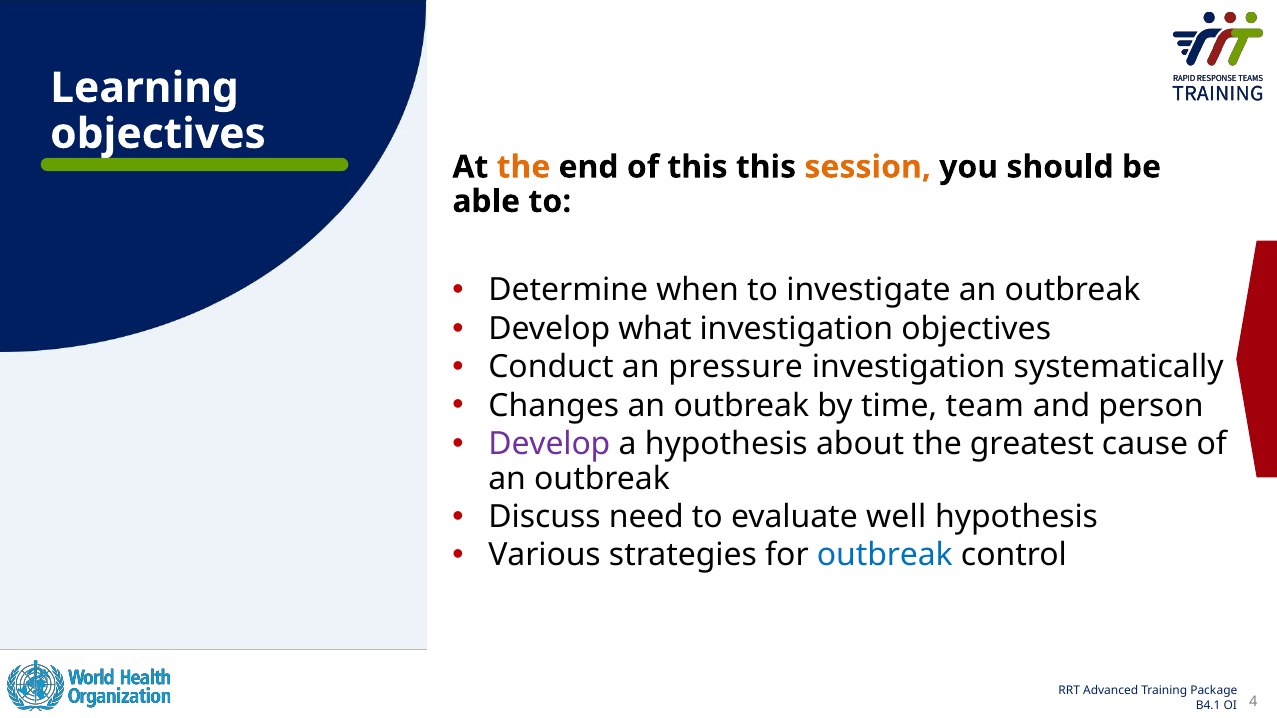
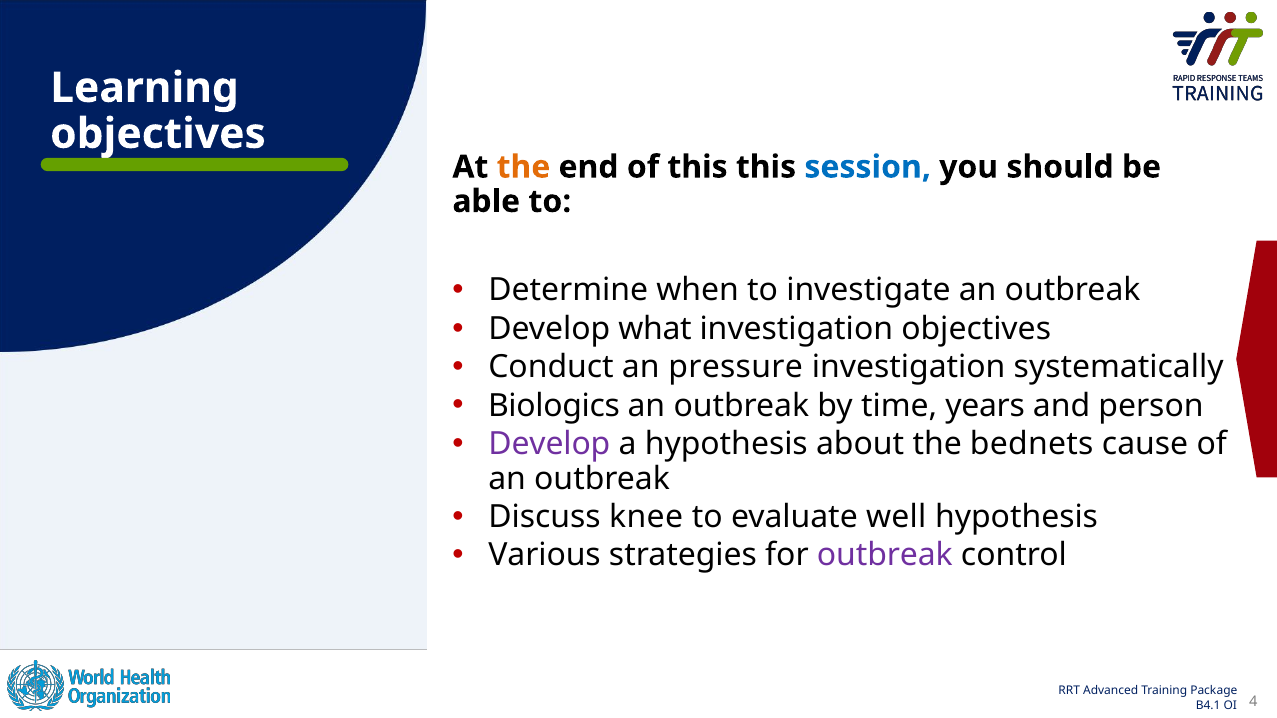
session colour: orange -> blue (868, 167)
Changes: Changes -> Biologics (554, 406)
team: team -> years (985, 406)
greatest: greatest -> bednets (1032, 444)
need: need -> knee (646, 517)
outbreak colour: blue -> purple (885, 556)
